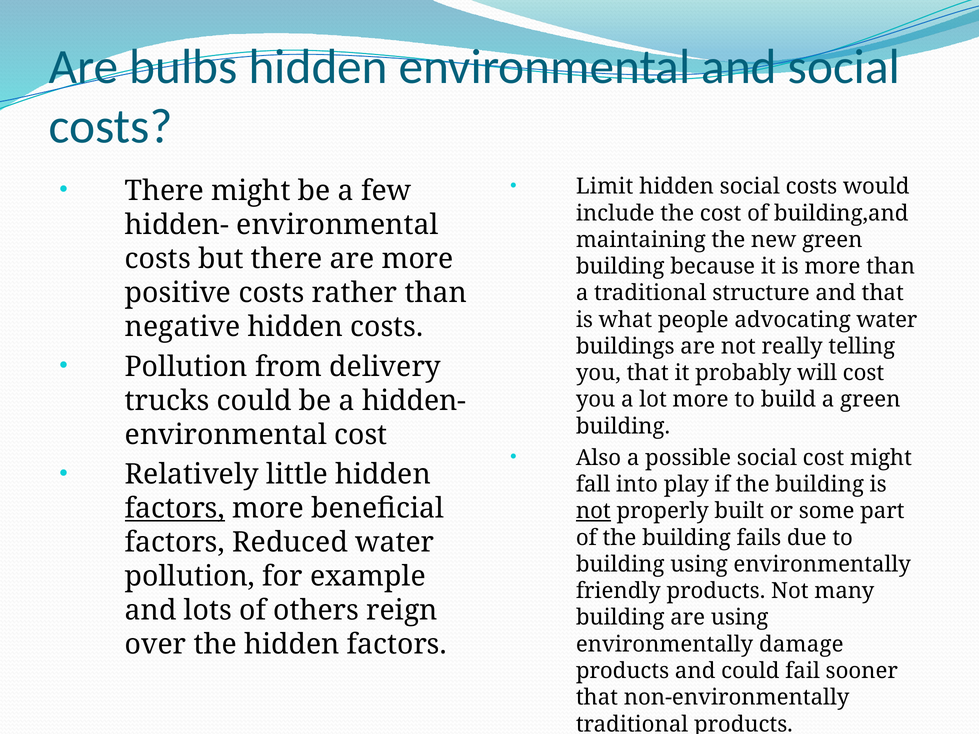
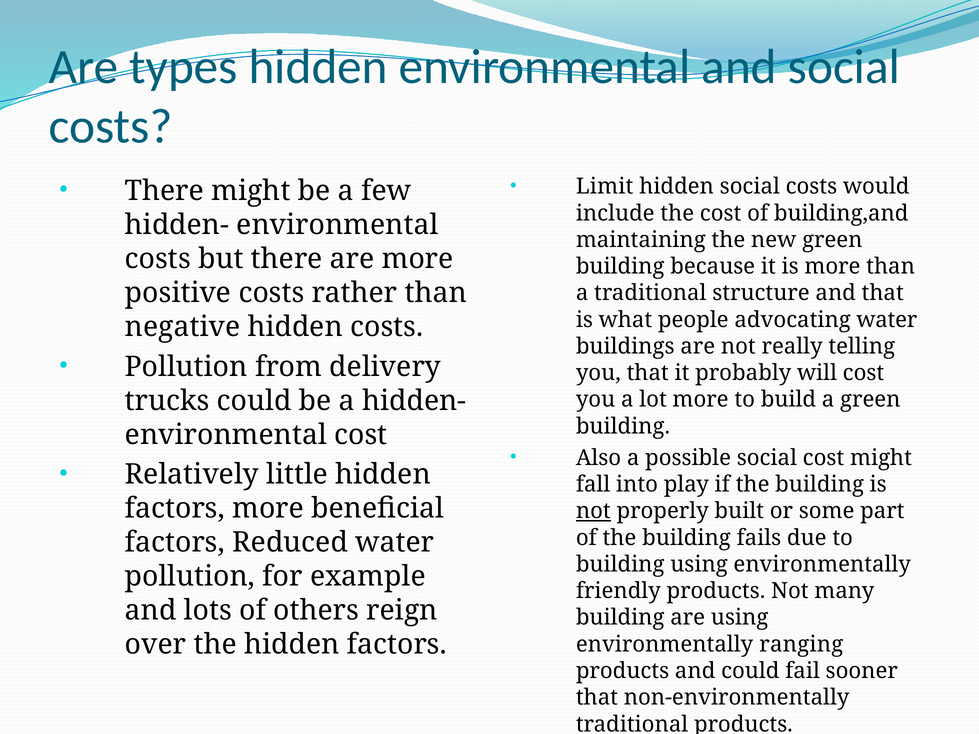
bulbs: bulbs -> types (184, 67)
factors underline: present -> none (175, 509)
damage: damage -> ranging (801, 644)
